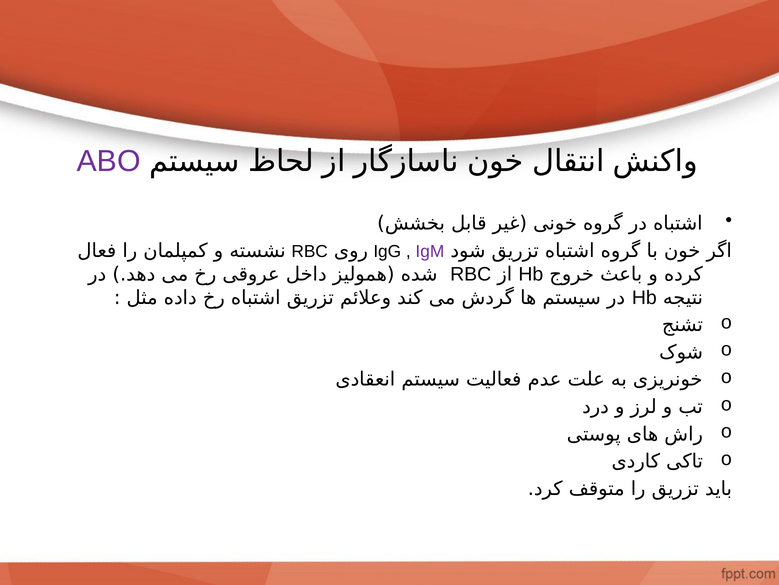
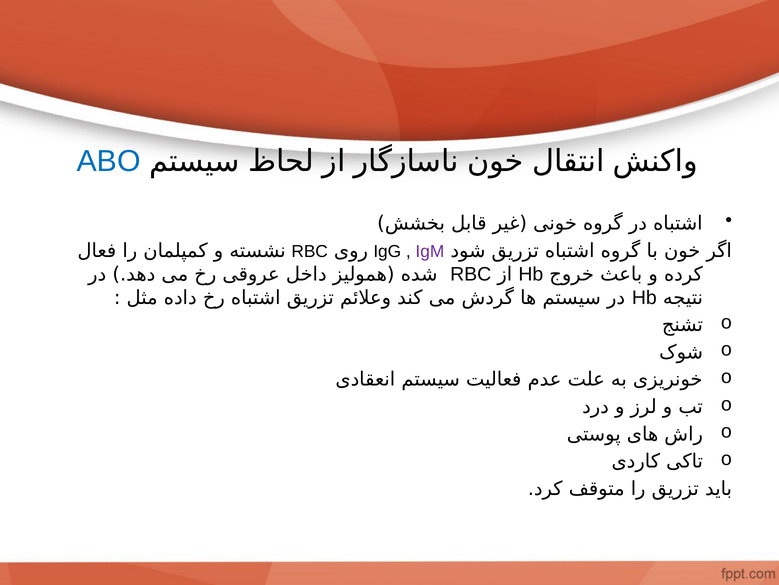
ABO colour: purple -> blue (109, 161)
